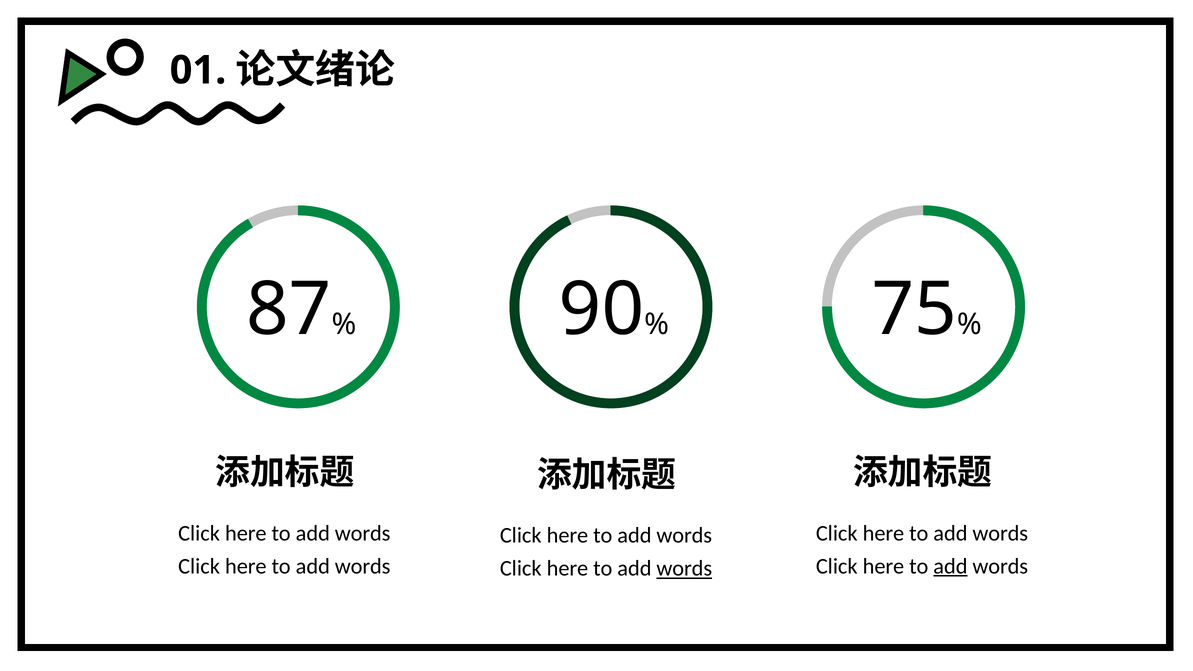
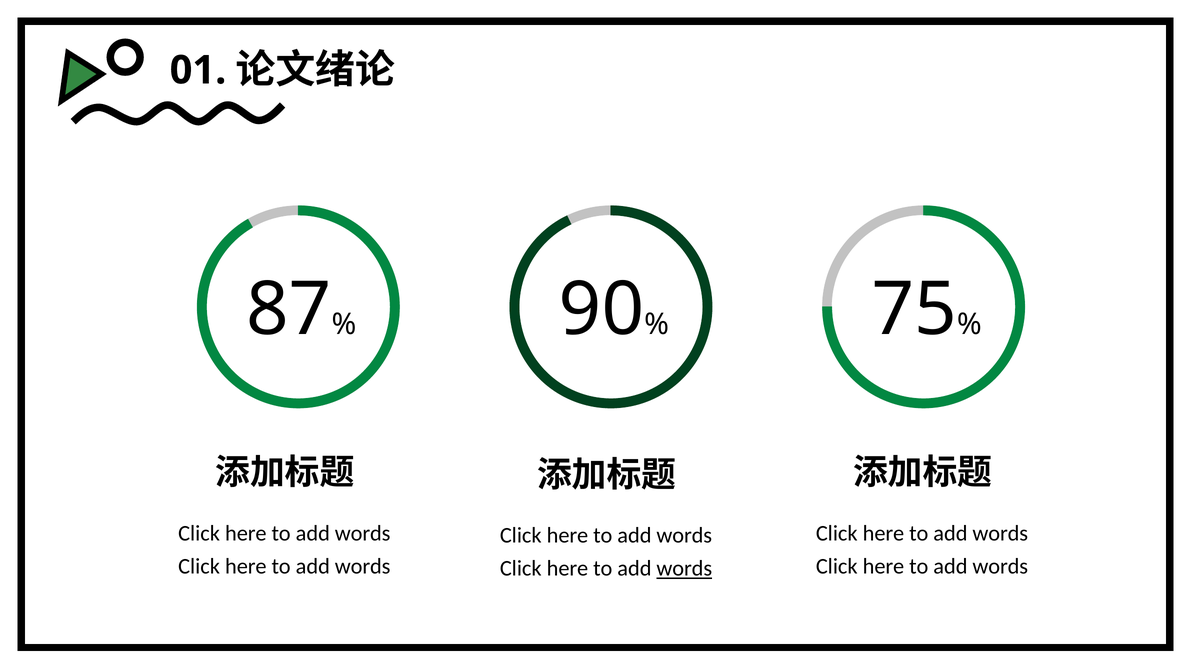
add underline: present -> none (950, 566)
